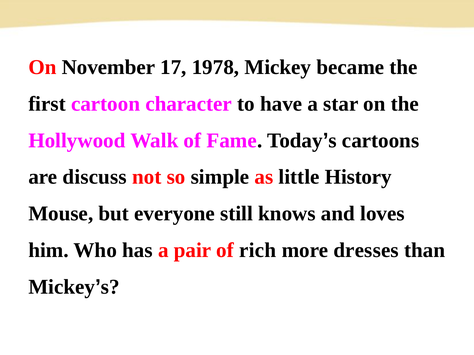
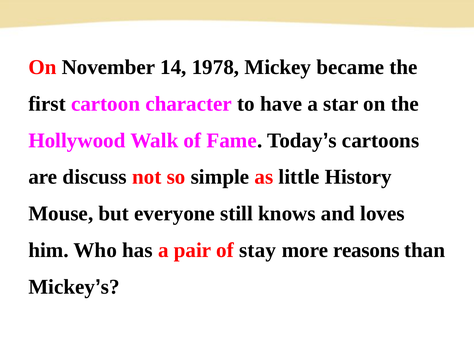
17: 17 -> 14 (173, 67)
rich: rich -> stay (258, 251)
dresses: dresses -> reasons (366, 251)
